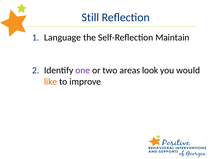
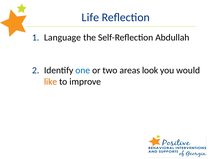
Still: Still -> Life (90, 17)
Maintain: Maintain -> Abdullah (172, 37)
one colour: purple -> blue (83, 70)
